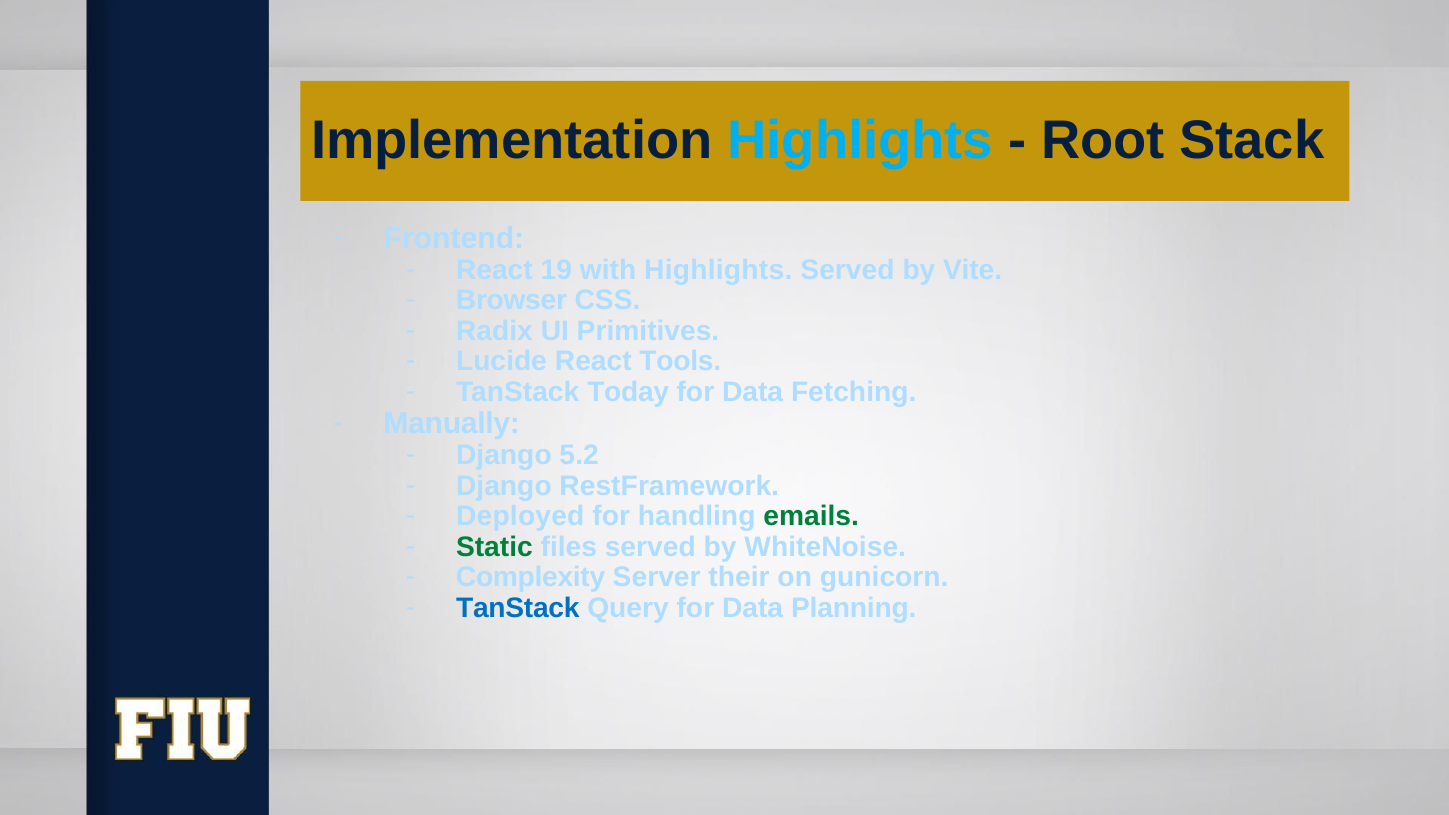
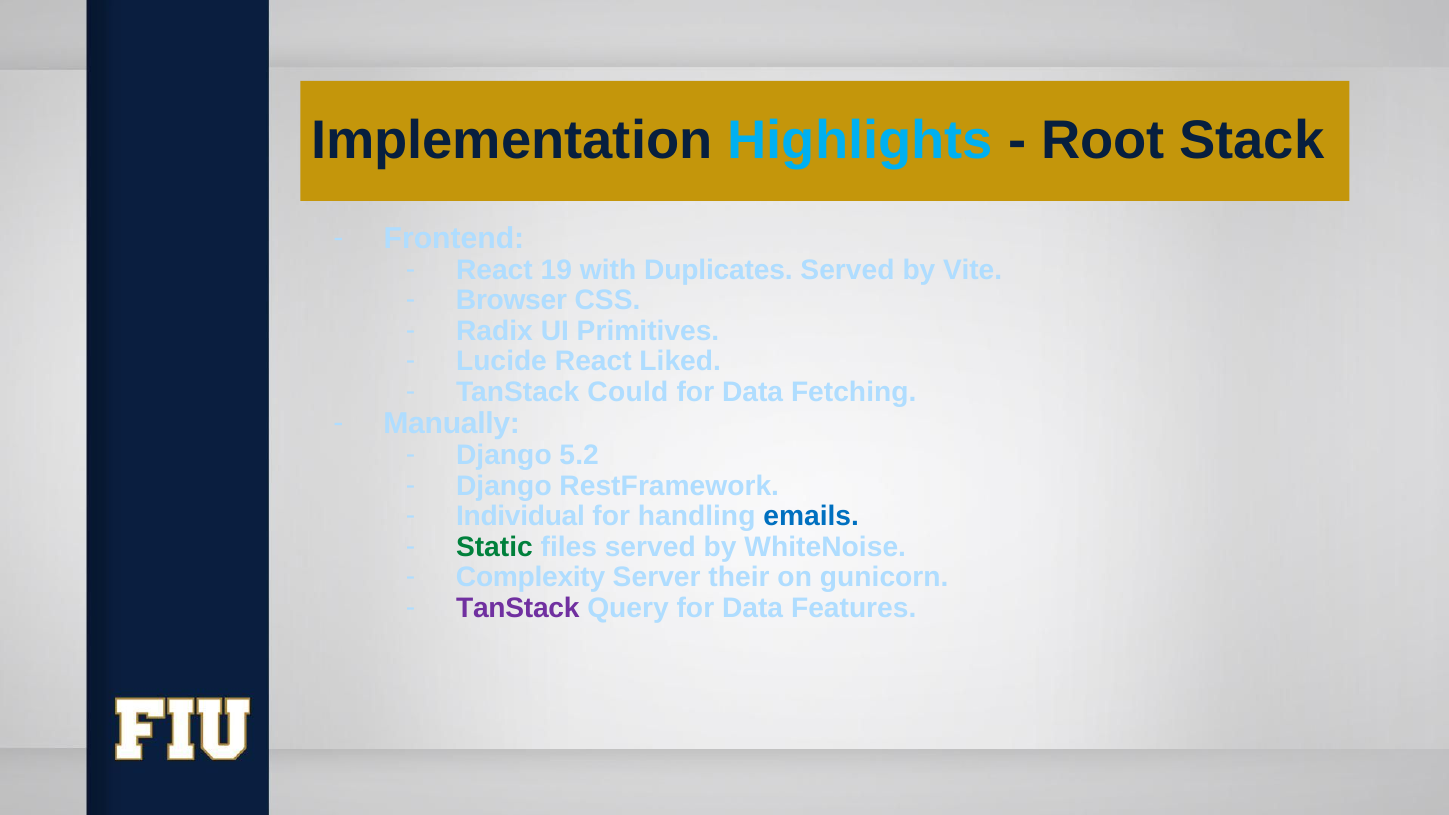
with Highlights: Highlights -> Duplicates (718, 270)
Tools: Tools -> Liked (680, 362)
Today: Today -> Could (628, 392)
Deployed: Deployed -> Individual (520, 516)
emails colour: green -> blue (811, 516)
TanStack colour: blue -> purple (518, 608)
Planning: Planning -> Features (854, 608)
